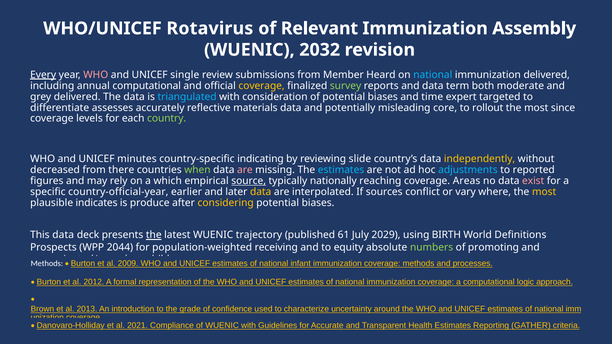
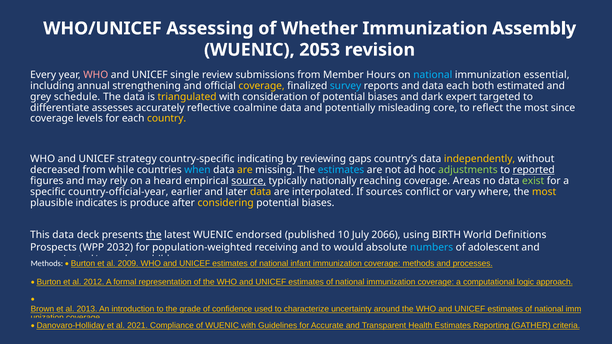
Rotavirus: Rotavirus -> Assessing (210, 28)
Relevant: Relevant -> Whether (319, 28)
2032: 2032 -> 2053 (320, 50)
Every underline: present -> none (43, 75)
Heard: Heard -> Hours (381, 75)
immunization delivered: delivered -> essential (547, 75)
annual computational: computational -> strengthening (147, 86)
survey colour: light green -> light blue (346, 86)
data term: term -> each (458, 86)
moderate: moderate -> estimated (520, 86)
grey delivered: delivered -> schedule (77, 97)
triangulated colour: light blue -> yellow (187, 97)
time: time -> dark (432, 97)
materials: materials -> coalmine (255, 108)
rollout: rollout -> reflect (488, 108)
country colour: light green -> yellow (167, 119)
minutes: minutes -> strategy (137, 159)
slide: slide -> gaps (360, 159)
there: there -> while (121, 170)
when colour: light green -> light blue (197, 170)
are colour: pink -> yellow (245, 170)
adjustments colour: light blue -> light green (468, 170)
reported underline: none -> present (534, 170)
which: which -> heard (168, 181)
exist colour: pink -> light green (533, 181)
trajectory: trajectory -> endorsed (259, 235)
61: 61 -> 10 (344, 235)
2029: 2029 -> 2066 (386, 235)
2044: 2044 -> 2032 (120, 247)
equity: equity -> would (349, 247)
numbers colour: light green -> light blue (432, 247)
promoting: promoting -> adolescent (493, 247)
